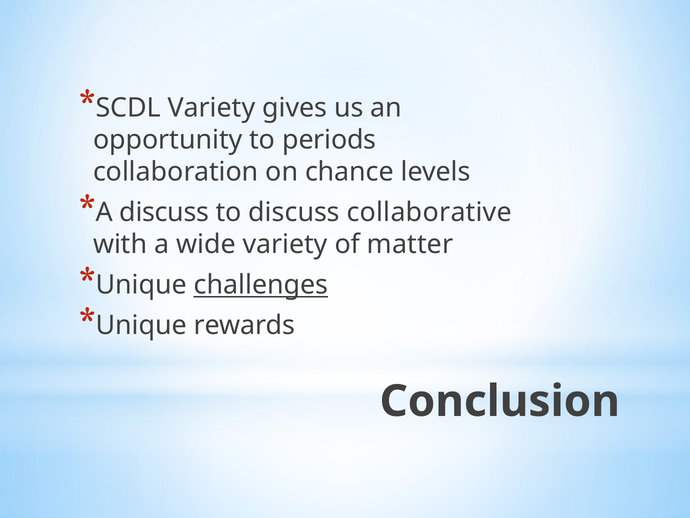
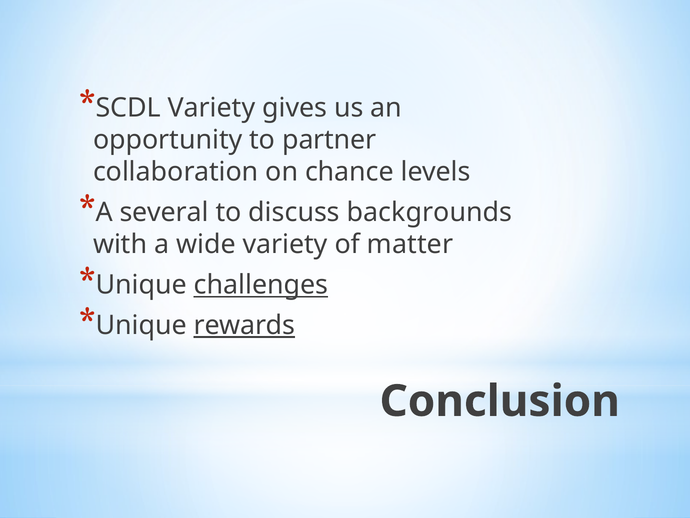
periods: periods -> partner (329, 140)
A discuss: discuss -> several (164, 212)
collaborative: collaborative -> backgrounds (429, 212)
rewards underline: none -> present (244, 325)
